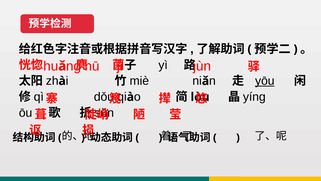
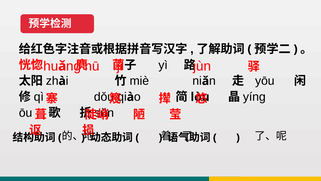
yōu underline: present -> none (265, 81)
